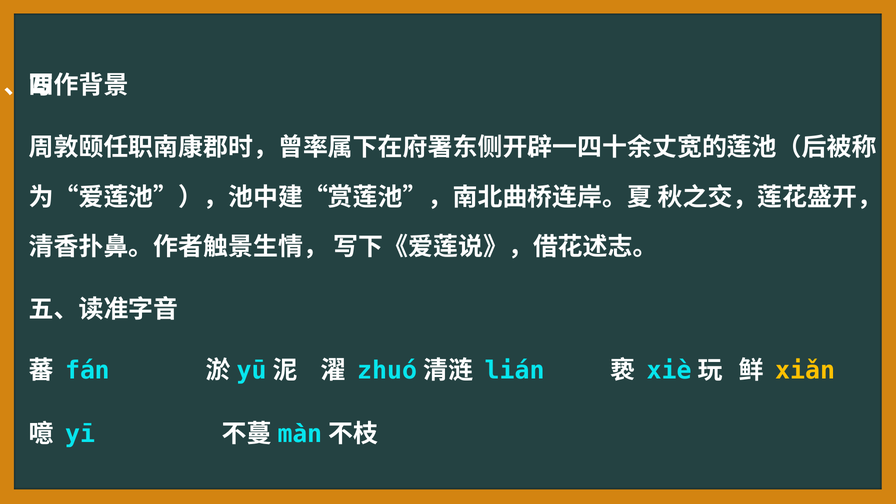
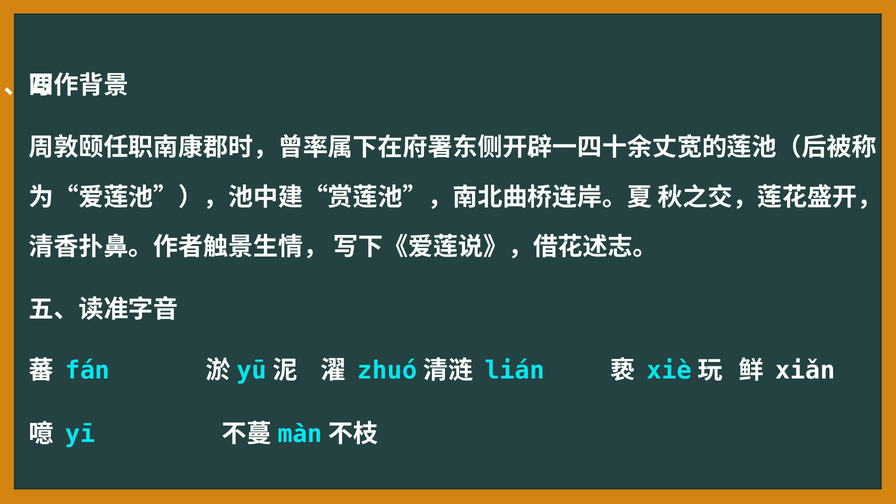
xiǎn colour: yellow -> white (805, 371)
